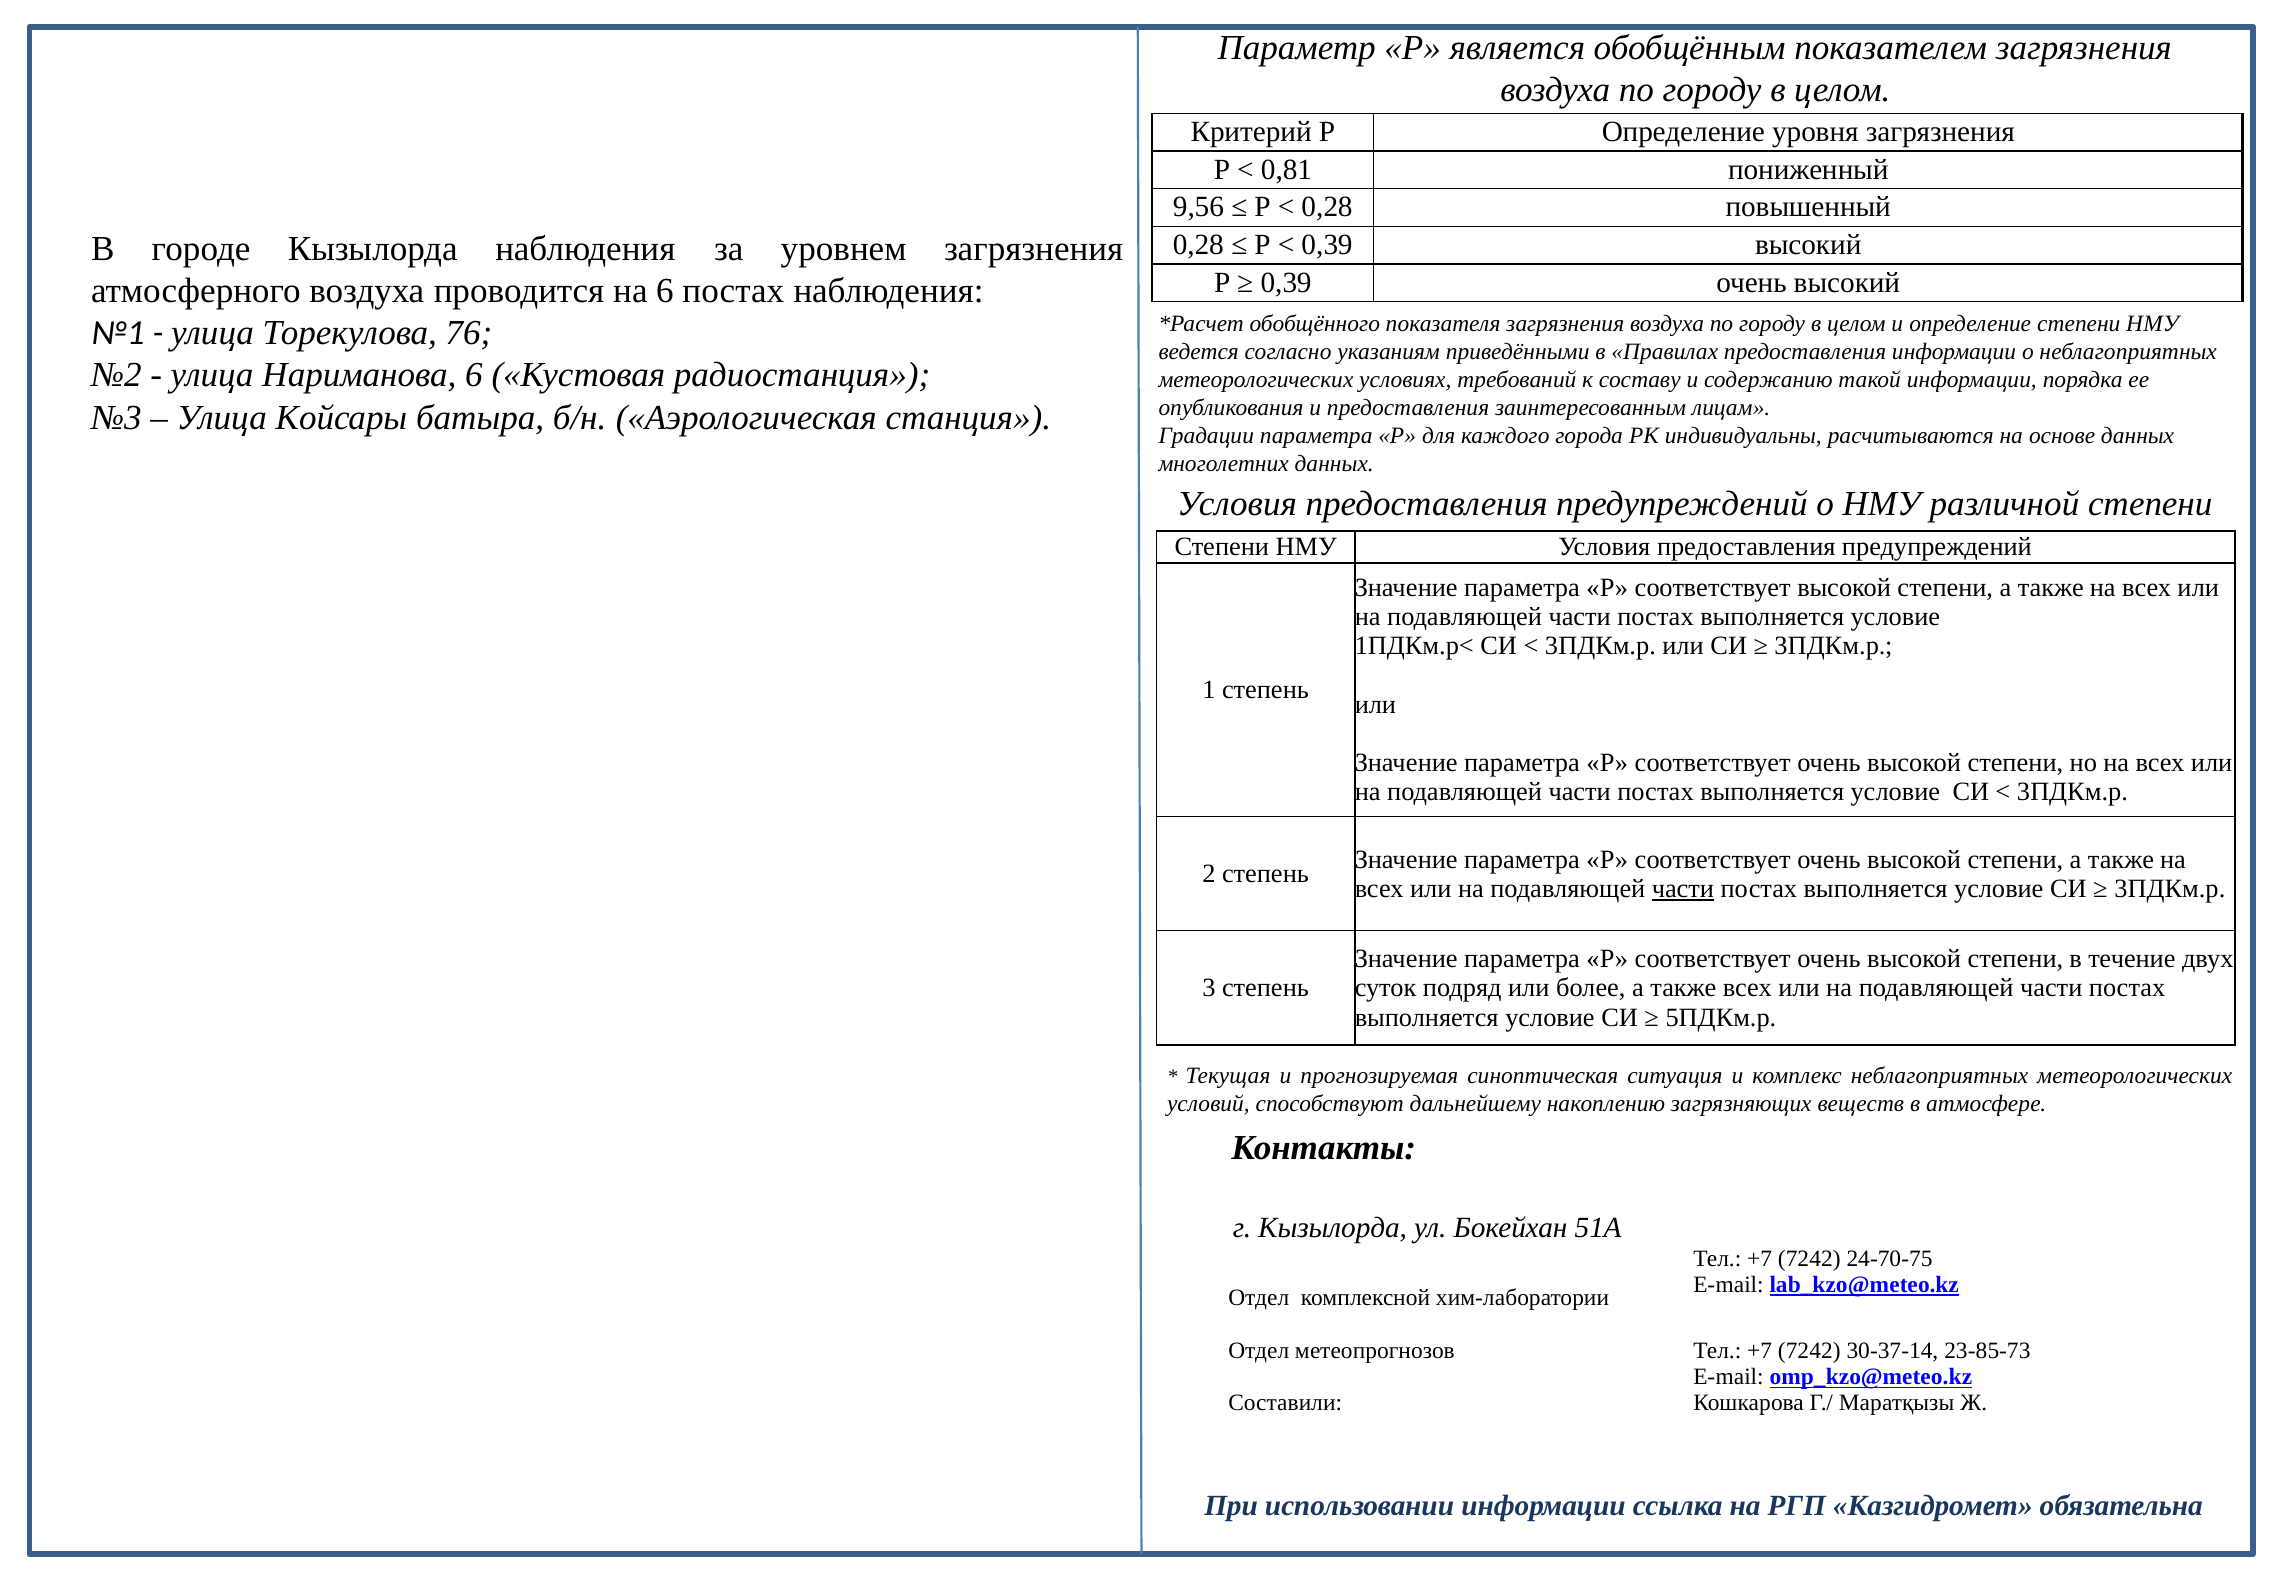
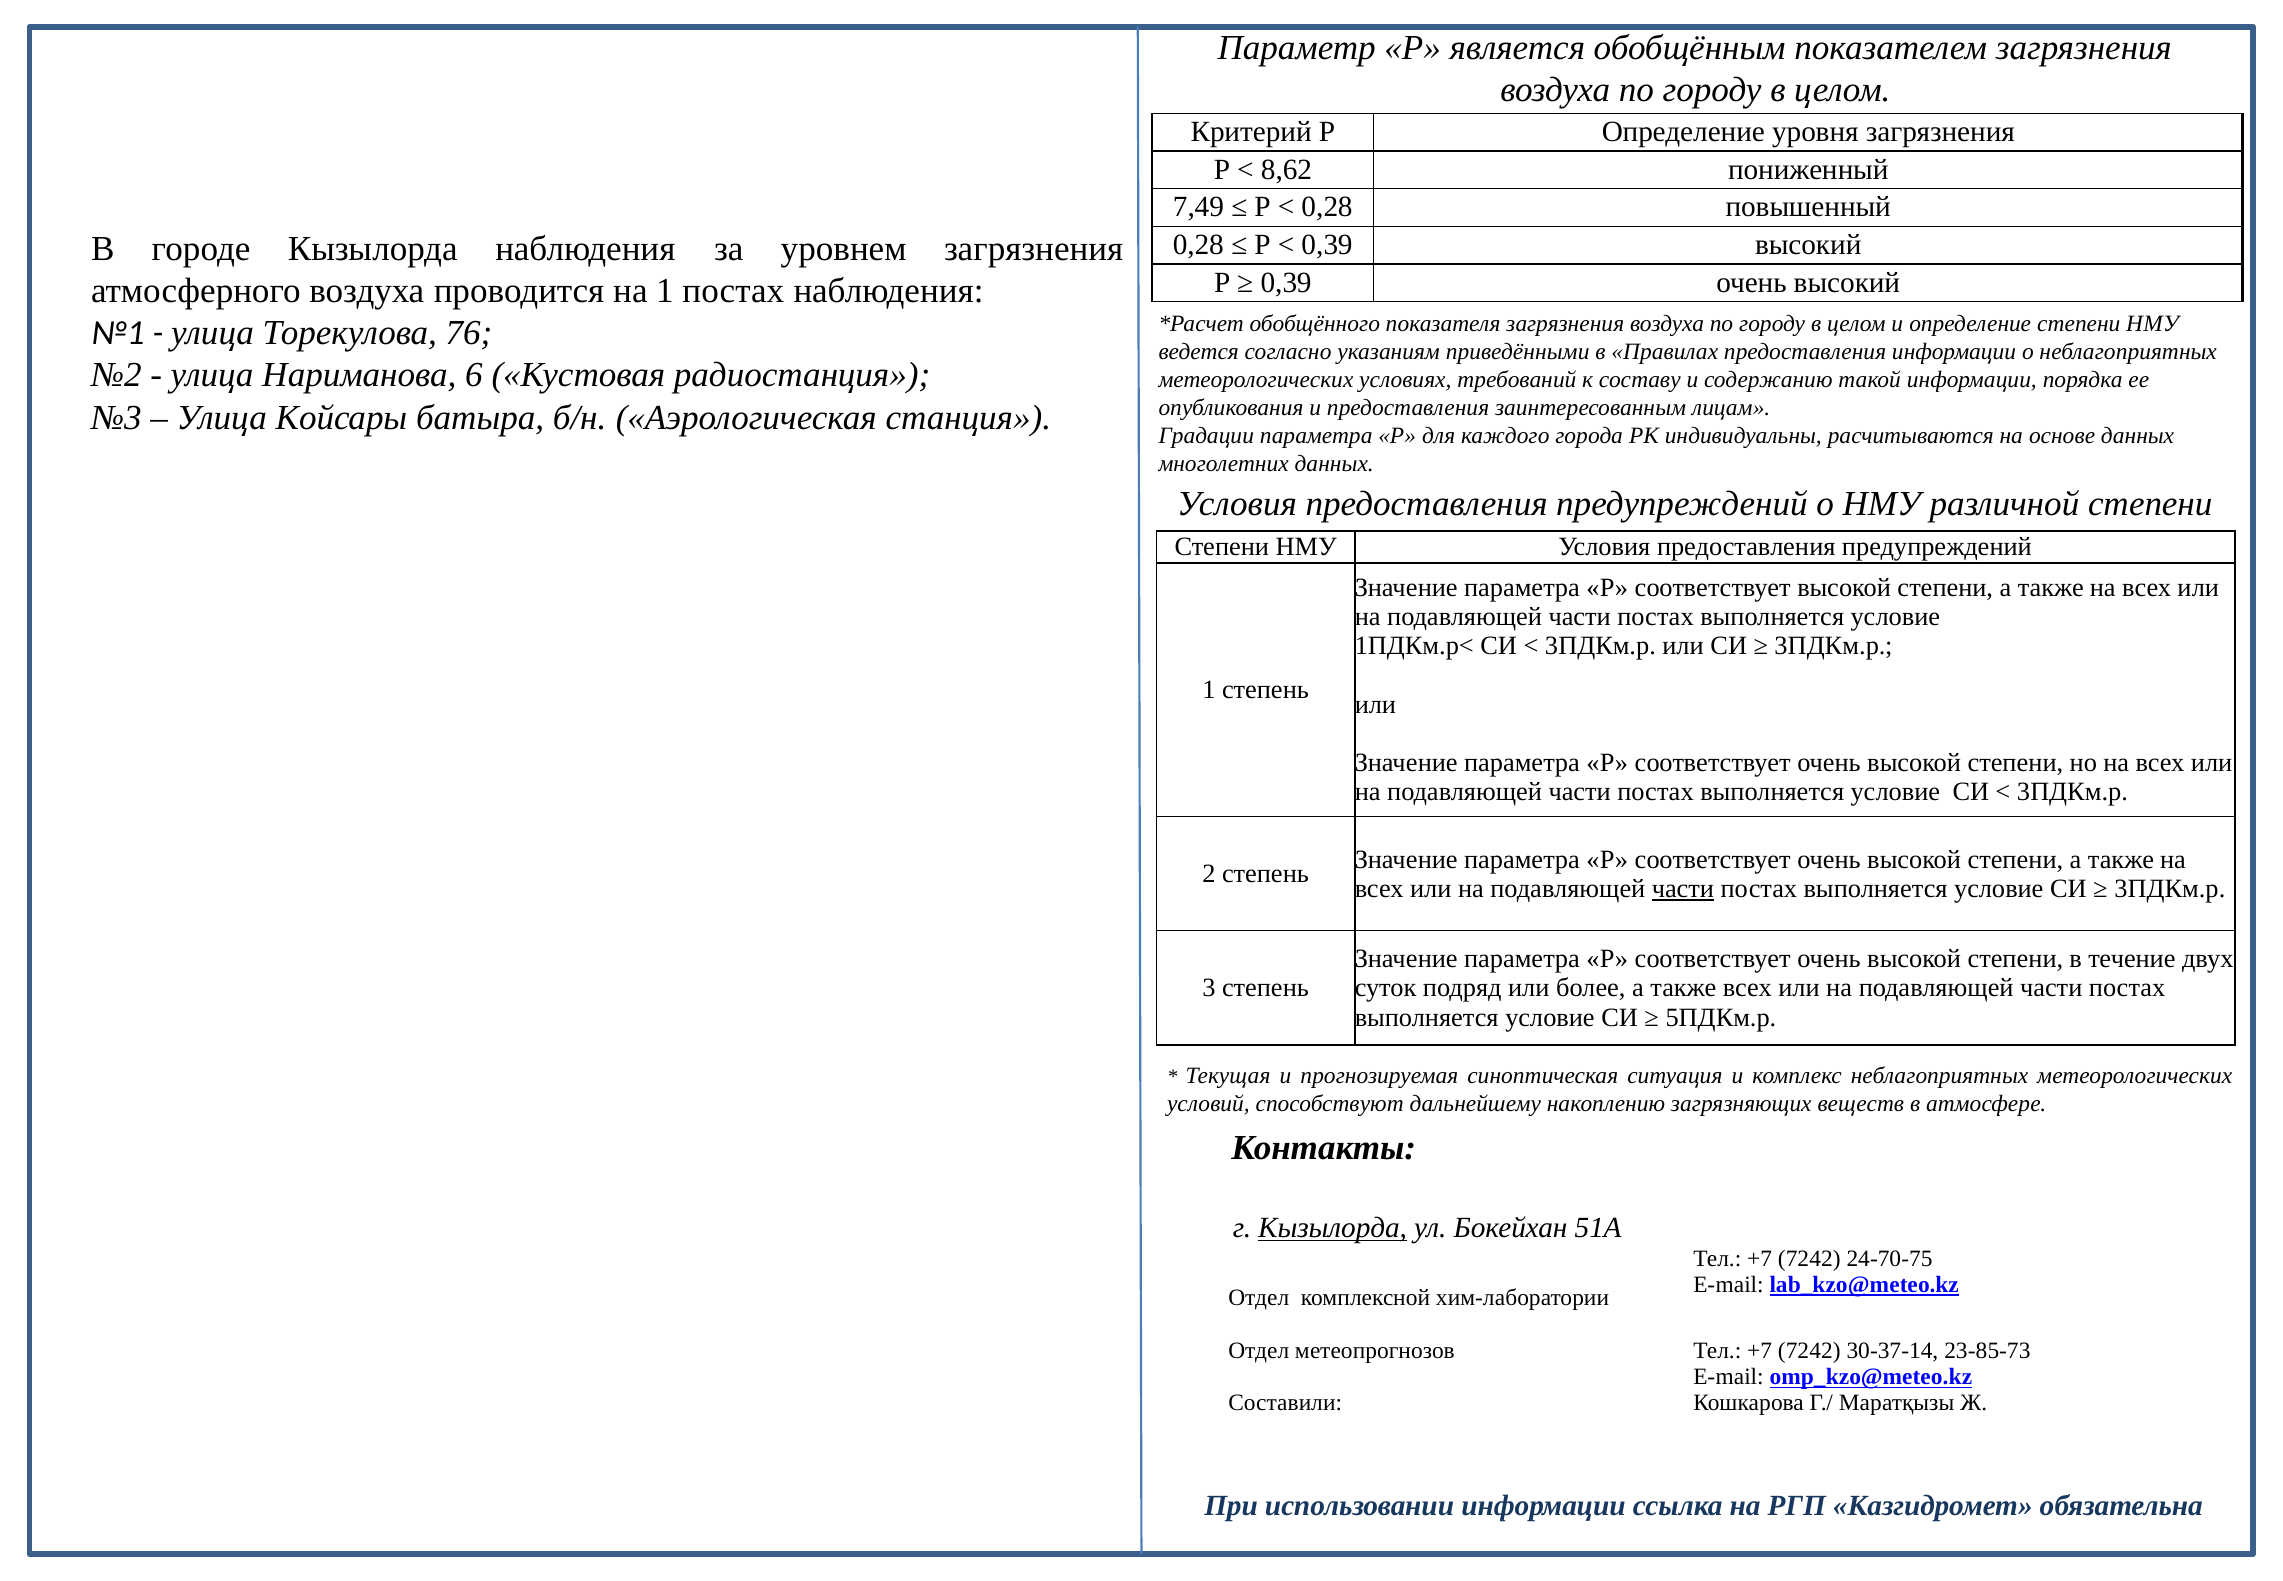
0,81: 0,81 -> 8,62 (1286, 170)
9,56: 9,56 -> 7,49 (1198, 207)
на 6: 6 -> 1 (665, 291)
Кызылорда underline: none -> present (1333, 1228)
